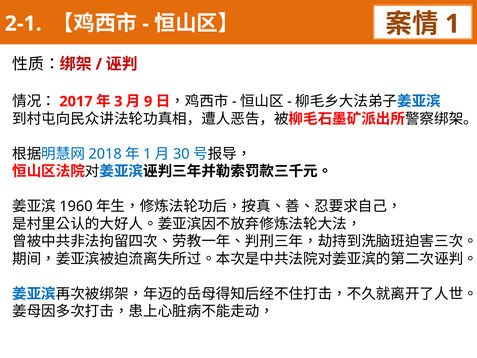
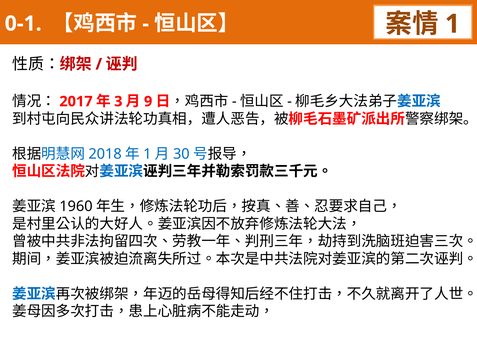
2-1: 2-1 -> 0-1 (23, 24)
